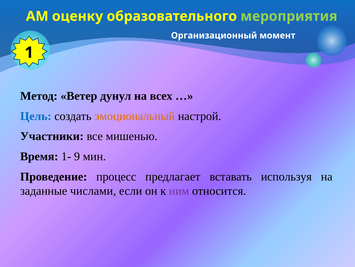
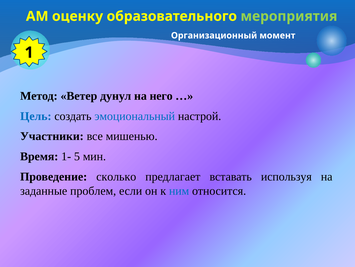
всех: всех -> него (161, 96)
эмоциональный colour: orange -> blue (135, 116)
9: 9 -> 5 (77, 156)
процесс: процесс -> сколько (116, 176)
числами: числами -> проблем (93, 190)
ним colour: purple -> blue (179, 190)
